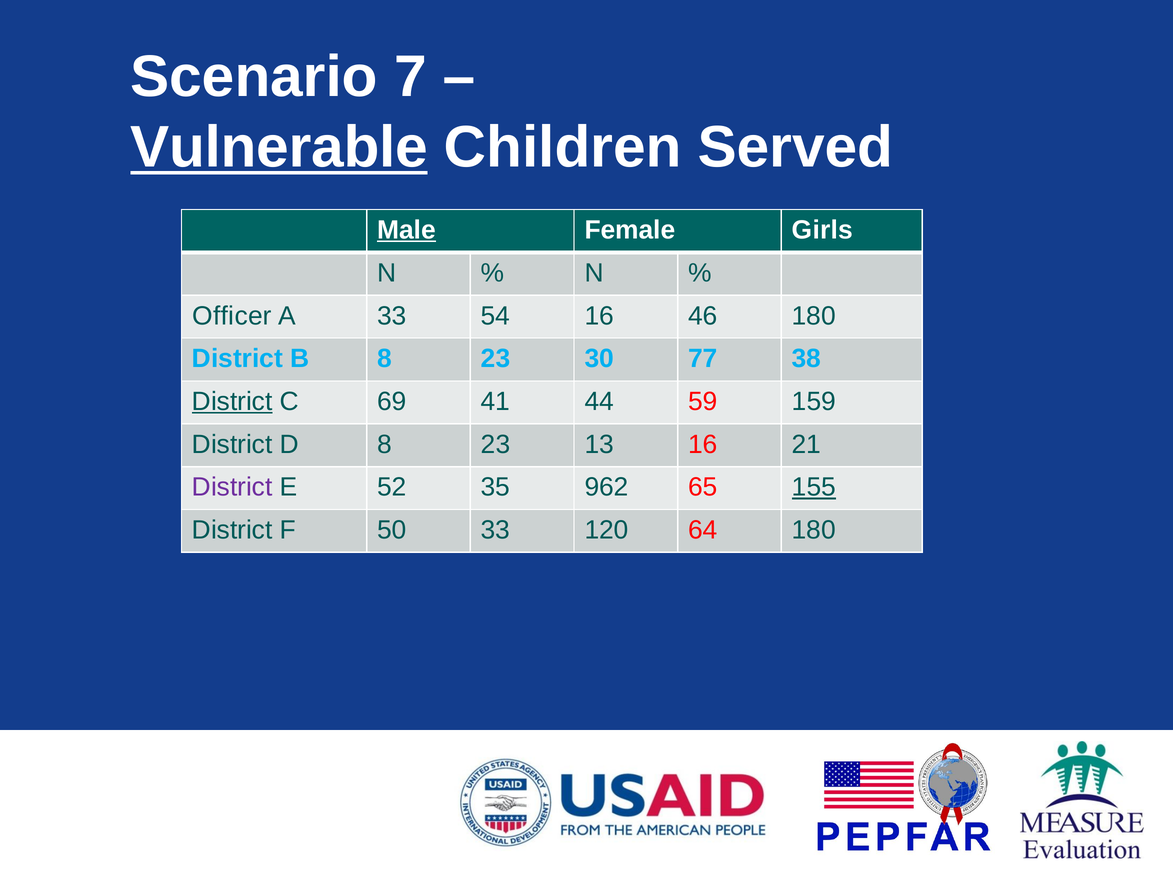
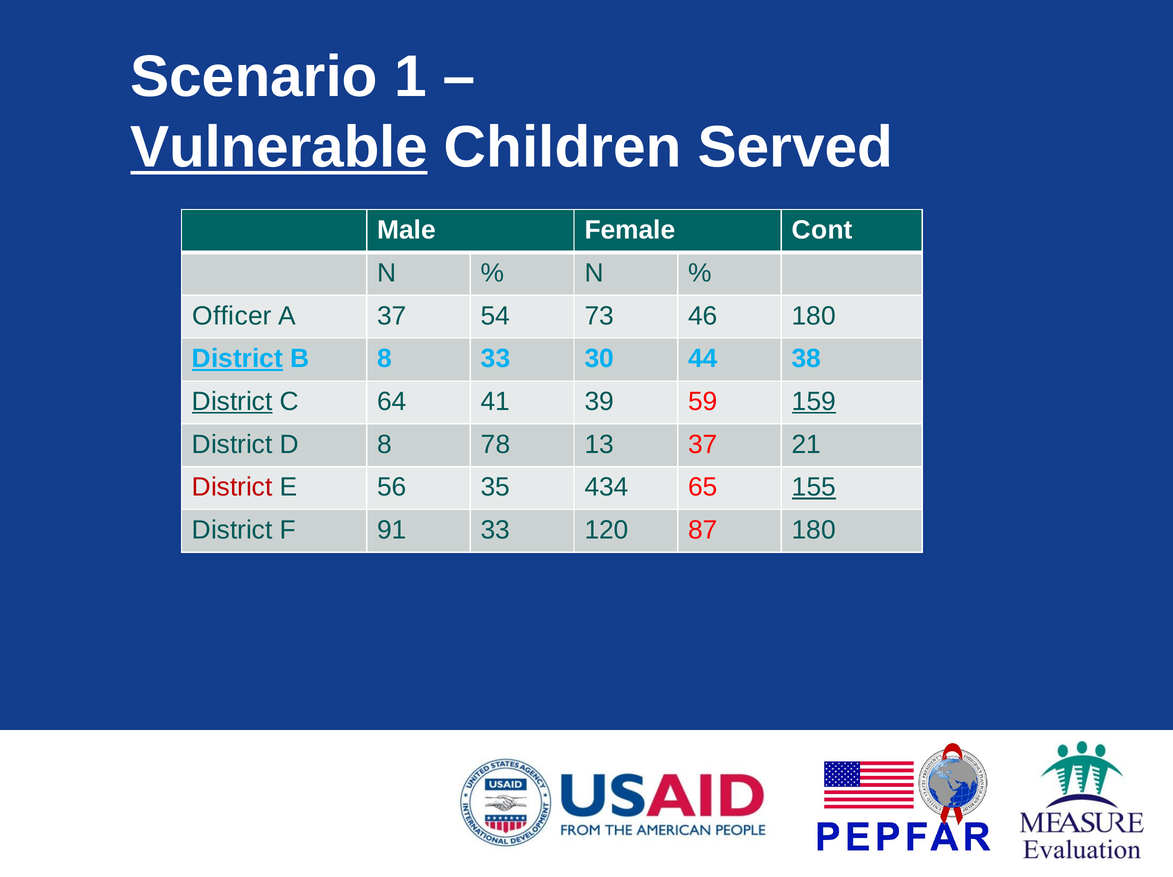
7: 7 -> 1 (410, 77)
Male underline: present -> none (407, 230)
Girls: Girls -> Cont (822, 230)
A 33: 33 -> 37 (392, 316)
54 16: 16 -> 73 (599, 316)
District underline: none -> present (237, 359)
B 8 23: 23 -> 33 (496, 359)
77: 77 -> 44 (703, 359)
69: 69 -> 64 (392, 402)
44: 44 -> 39 (599, 402)
159 underline: none -> present (814, 402)
D 8 23: 23 -> 78 (496, 444)
13 16: 16 -> 37 (703, 444)
District colour: purple -> red (232, 487)
52: 52 -> 56 (392, 487)
962: 962 -> 434 (607, 487)
50: 50 -> 91 (392, 530)
64: 64 -> 87 (703, 530)
